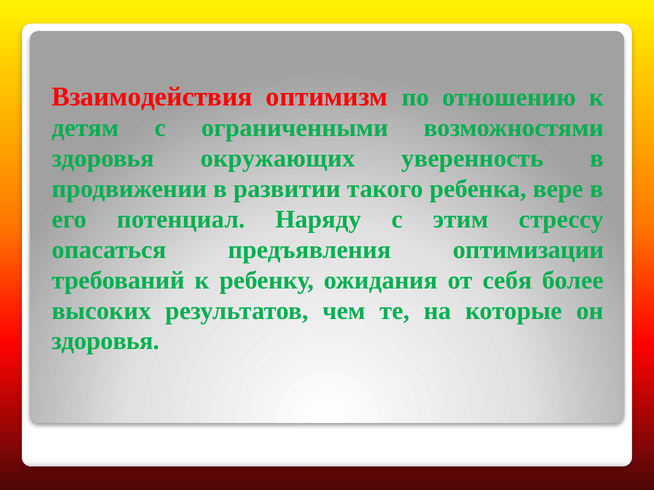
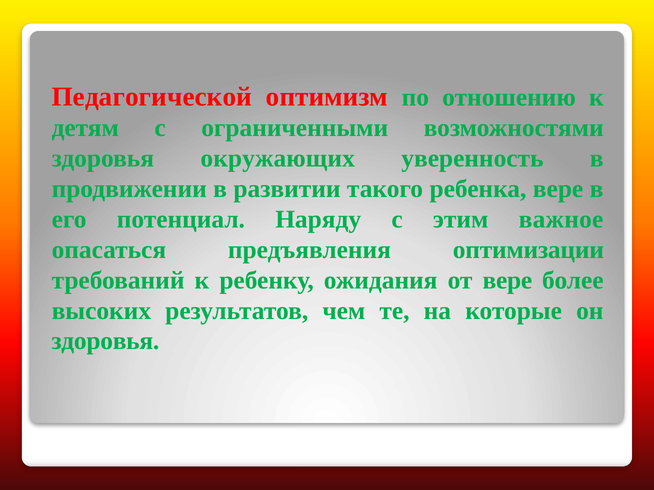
Взаимодействия: Взаимодействия -> Педагогической (152, 97)
стрессу: стрессу -> важное (561, 220)
от себя: себя -> вере (507, 280)
